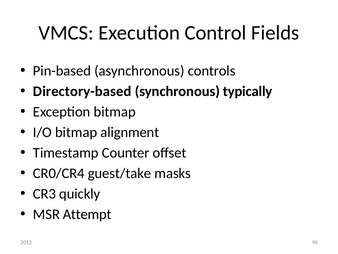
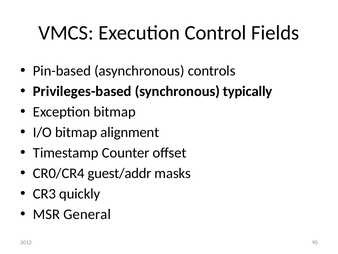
Directory-based: Directory-based -> Privileges-based (82, 91)
guest/take: guest/take -> guest/addr (120, 173)
Attempt: Attempt -> General (87, 214)
